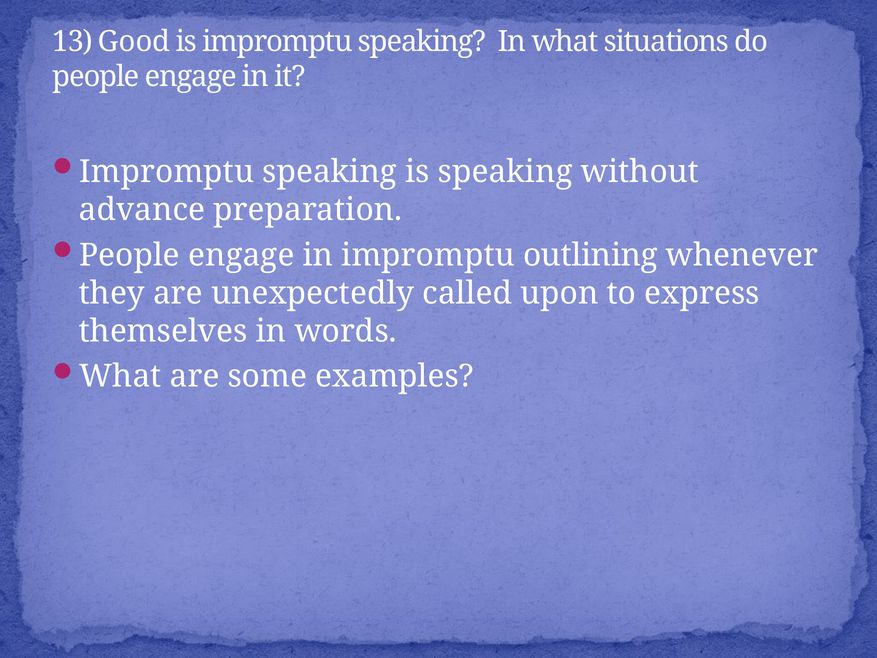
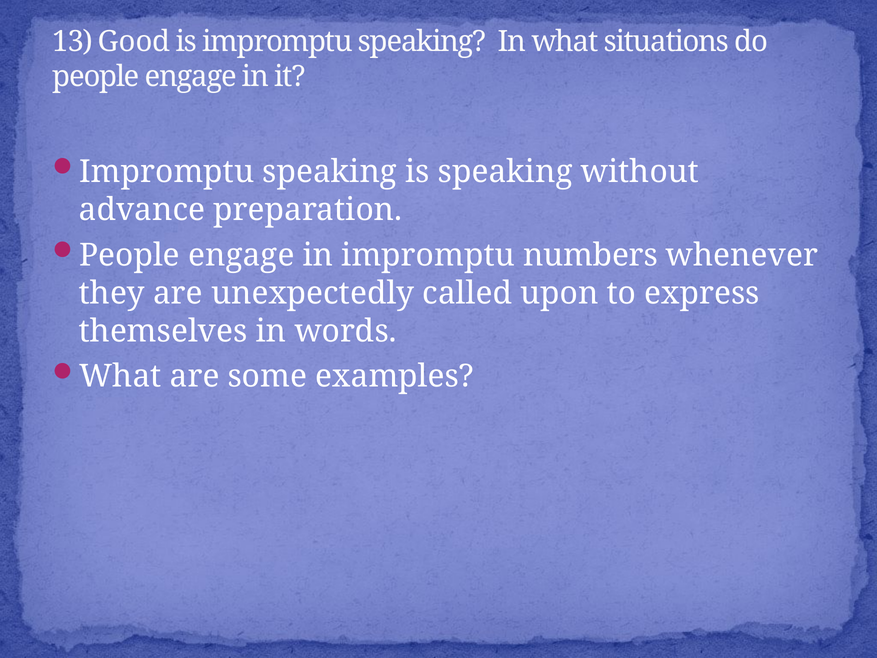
outlining: outlining -> numbers (590, 255)
